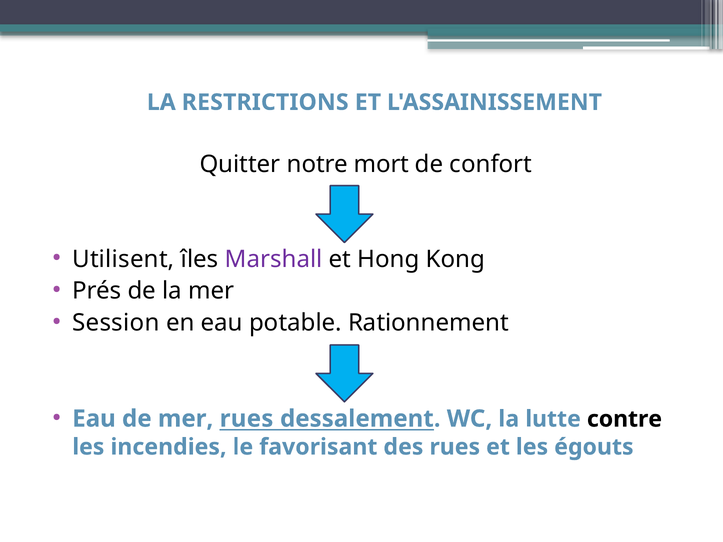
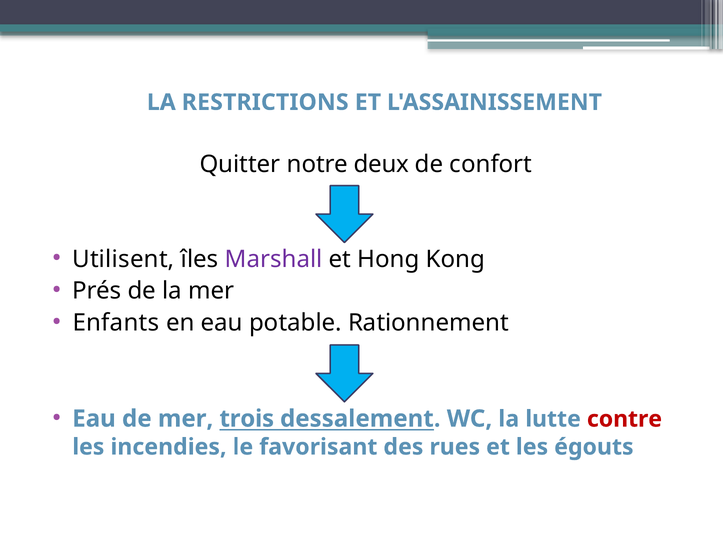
mort: mort -> deux (381, 165)
Session: Session -> Enfants (116, 323)
mer rues: rues -> trois (247, 419)
contre colour: black -> red (624, 419)
